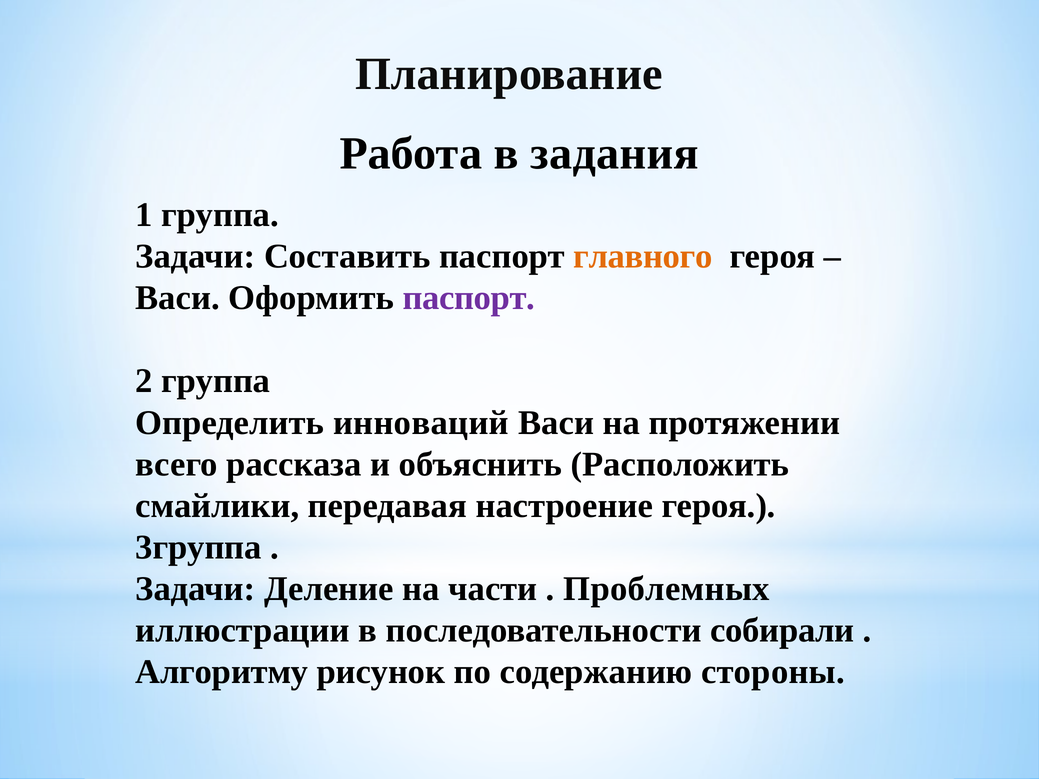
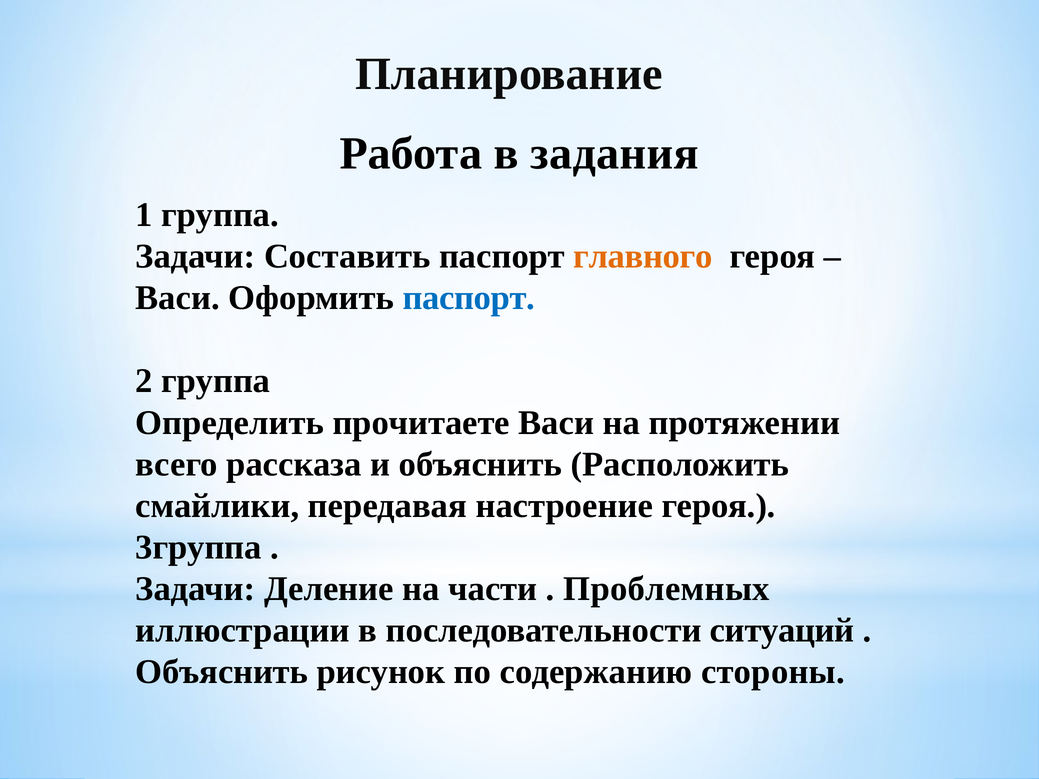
паспорт colour: purple -> blue (469, 298)
инноваций: инноваций -> прочитаете (421, 423)
собирали: собирали -> ситуаций (782, 631)
Алгоритму: Алгоритму -> Объяснить (222, 672)
